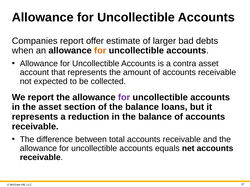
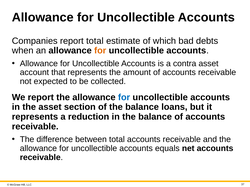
report offer: offer -> total (95, 41)
larger: larger -> which (164, 41)
for colour: purple -> blue (124, 98)
